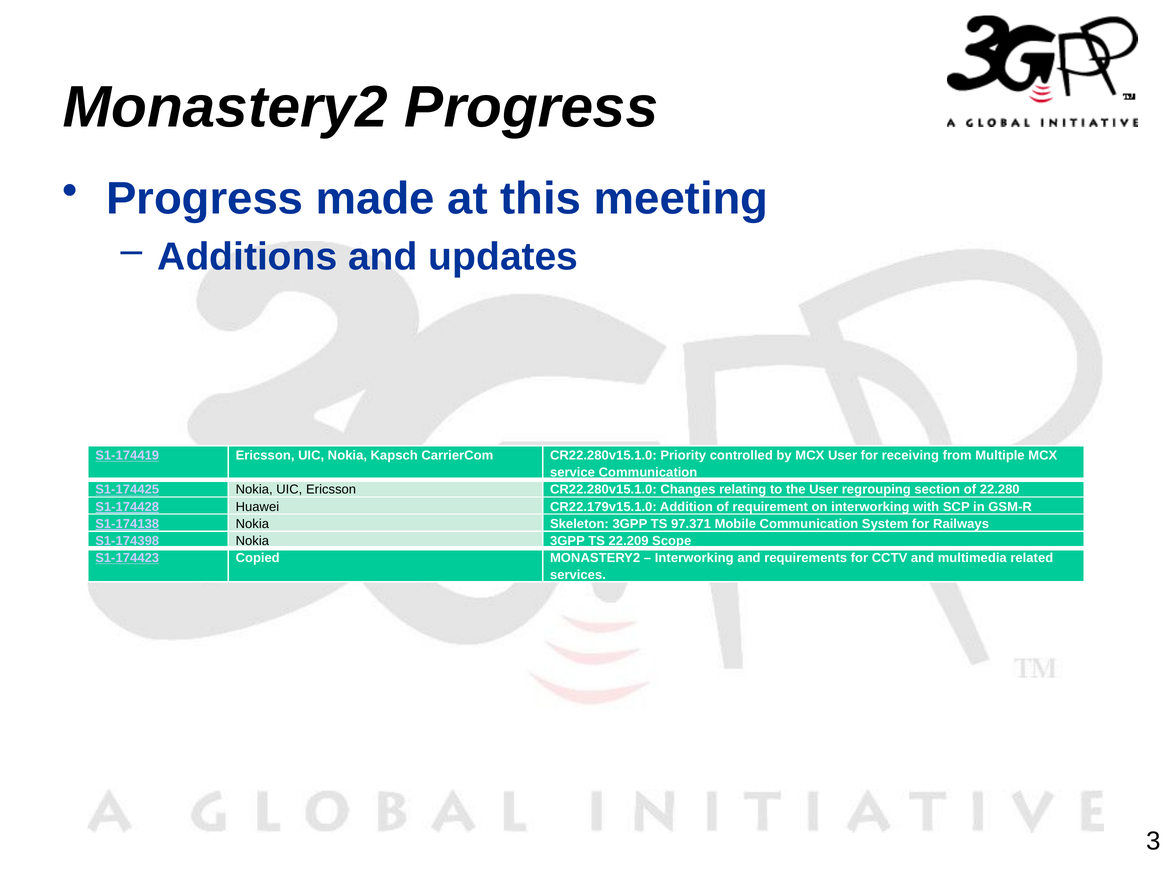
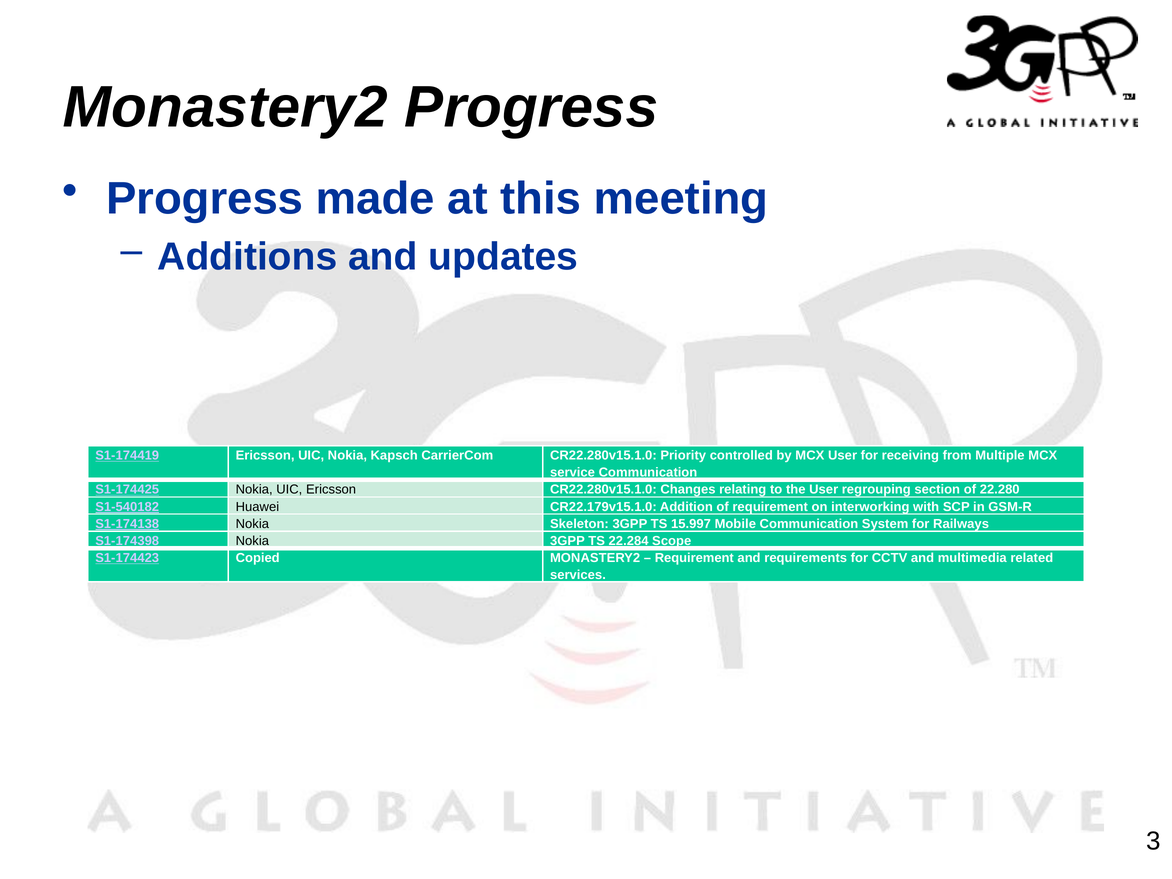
S1-174428: S1-174428 -> S1-540182 (127, 507)
97.371: 97.371 -> 15.997 (691, 524)
22.209: 22.209 -> 22.284 (629, 541)
Interworking: Interworking -> Requirement (694, 558)
